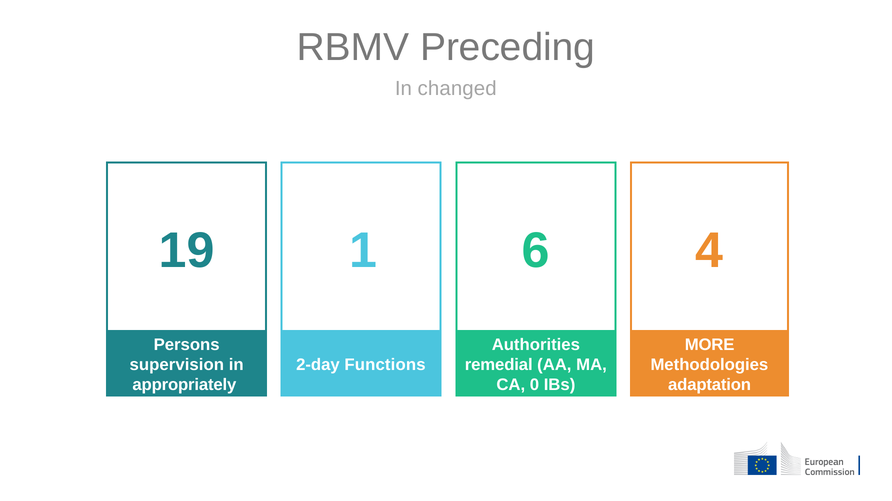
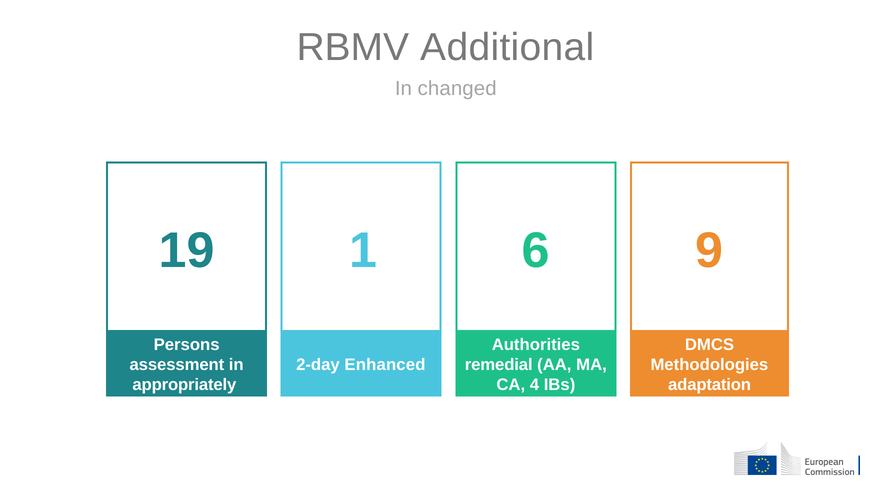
Preceding: Preceding -> Additional (507, 48)
4: 4 -> 9 (709, 251)
MORE: MORE -> DMCS (709, 345)
supervision: supervision -> assessment (177, 365)
Functions: Functions -> Enhanced (385, 365)
0: 0 -> 4 (535, 385)
